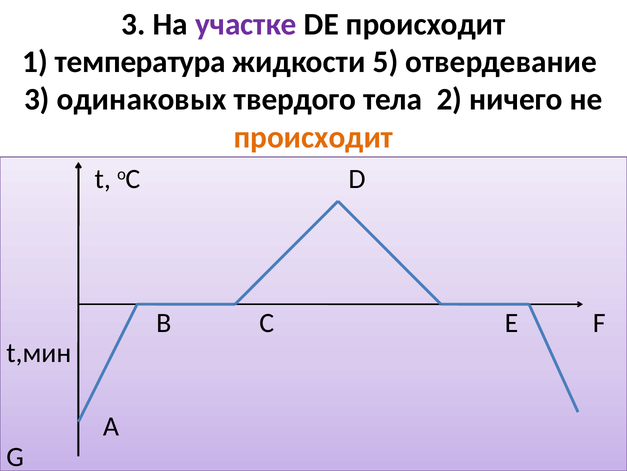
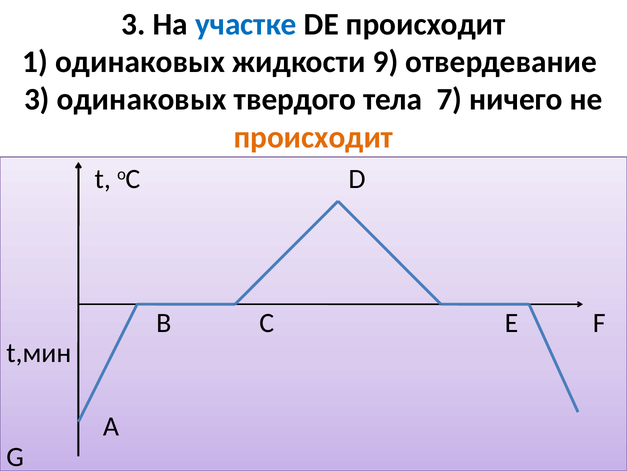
участке colour: purple -> blue (246, 24)
1 температура: температура -> одинаковых (140, 62)
5: 5 -> 9 (385, 62)
2: 2 -> 7 (449, 99)
